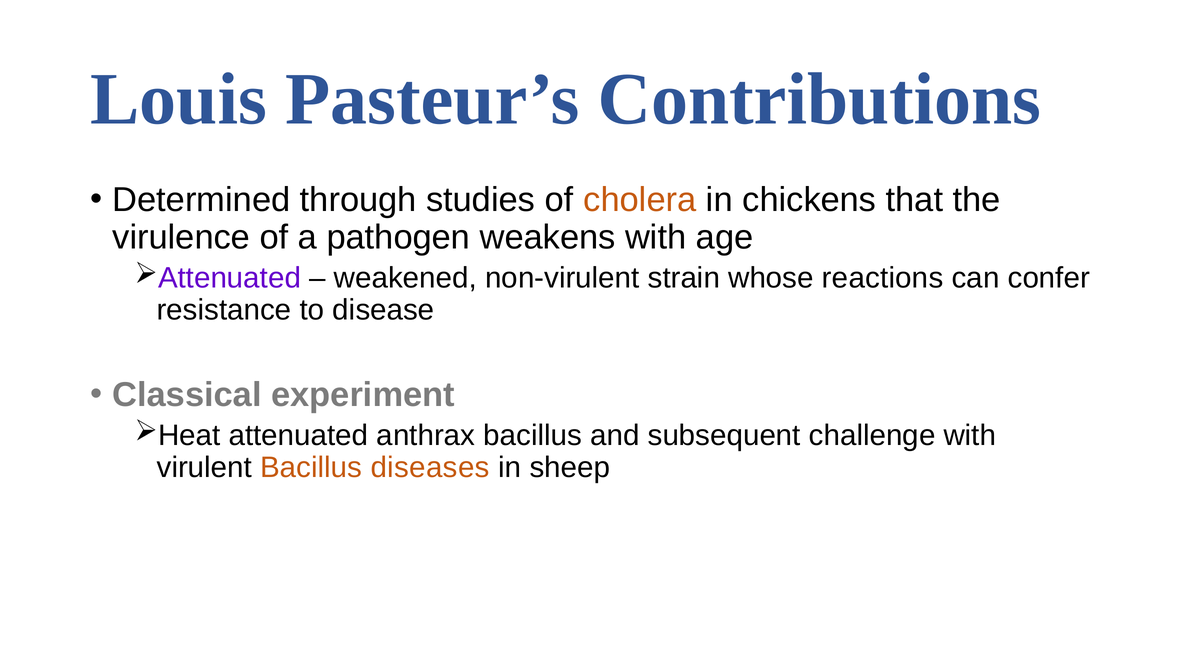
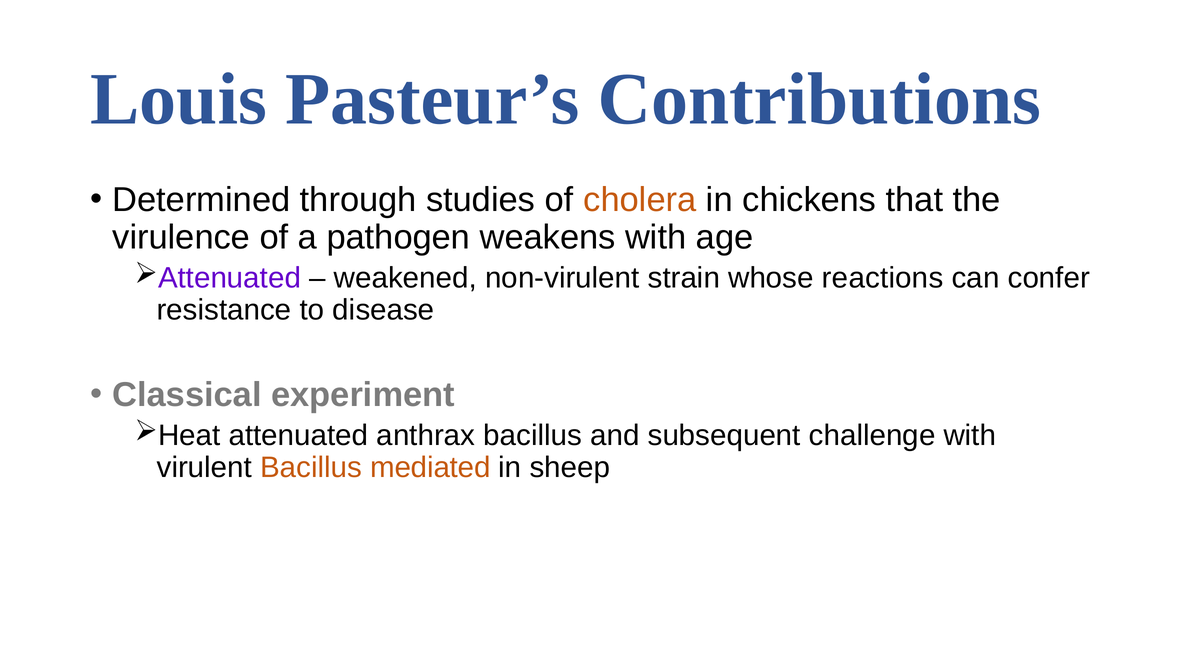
diseases: diseases -> mediated (430, 468)
